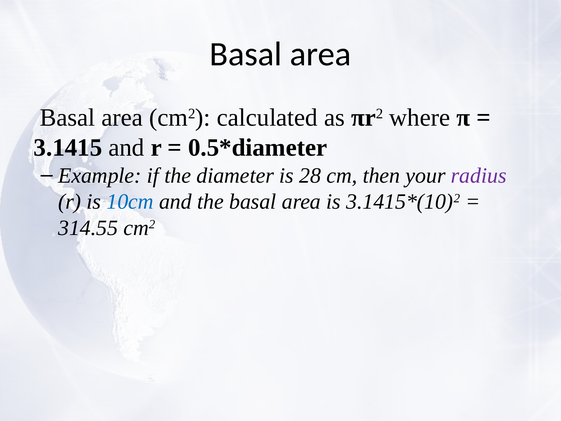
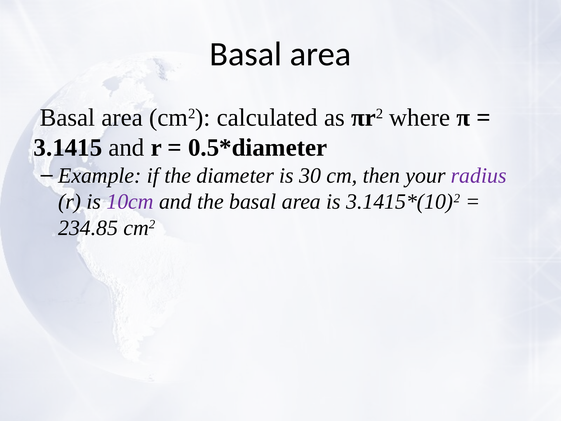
28: 28 -> 30 (310, 175)
10cm colour: blue -> purple (130, 202)
314.55: 314.55 -> 234.85 (88, 228)
